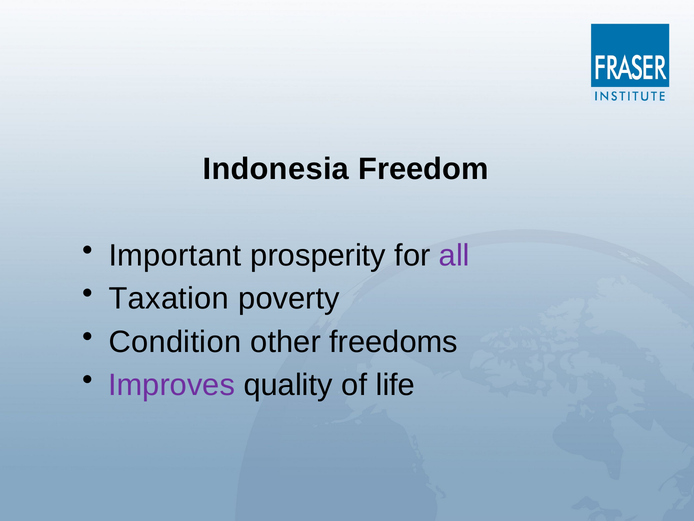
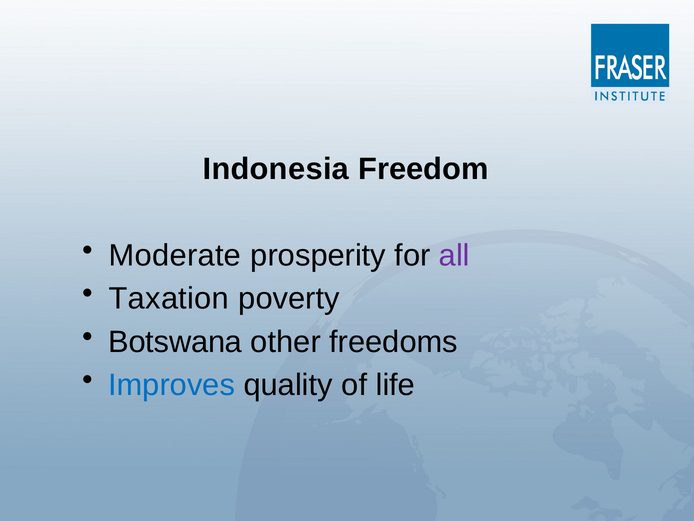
Important: Important -> Moderate (175, 255)
Condition: Condition -> Botswana (175, 342)
Improves colour: purple -> blue (172, 385)
